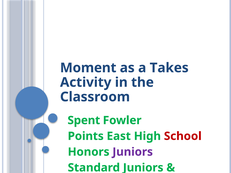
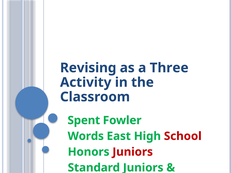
Moment: Moment -> Revising (88, 68)
Takes: Takes -> Three (169, 68)
Points: Points -> Words (86, 136)
Juniors colour: purple -> red (133, 152)
